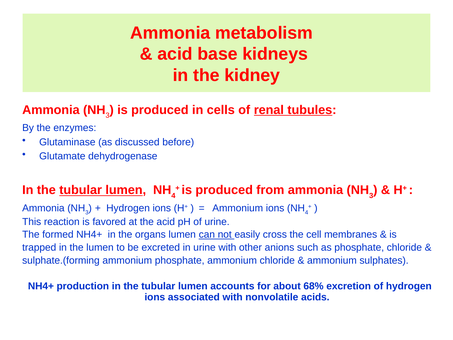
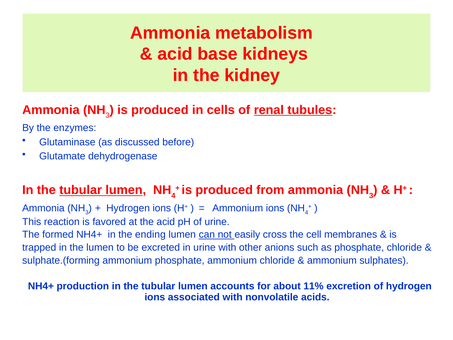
organs: organs -> ending (150, 234)
68%: 68% -> 11% (314, 286)
